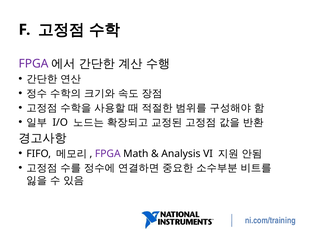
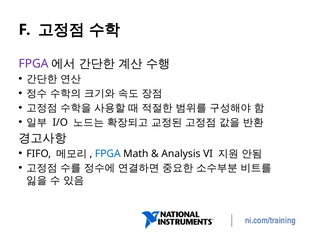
FPGA colour: purple -> blue (108, 153)
